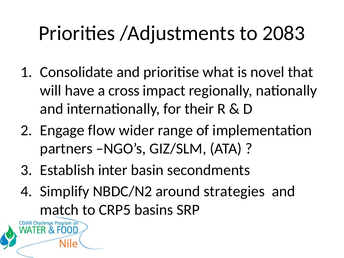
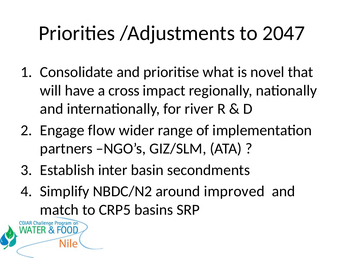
2083: 2083 -> 2047 (284, 33)
their: their -> river (199, 109)
strategies: strategies -> improved (234, 191)
